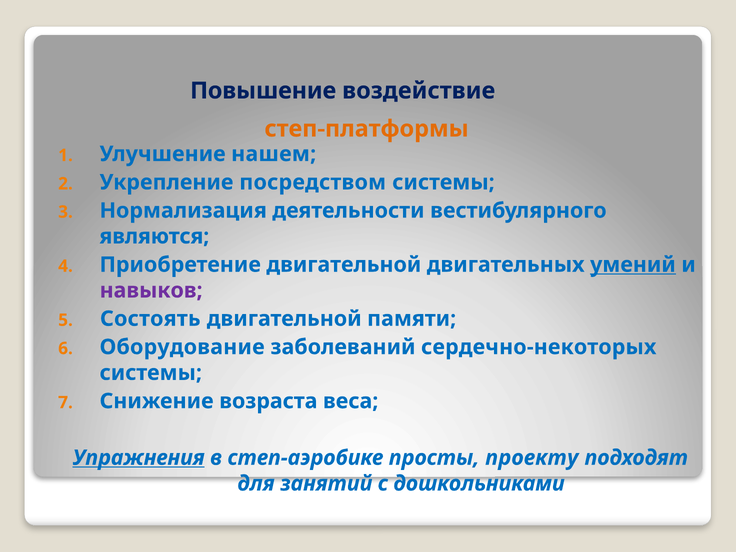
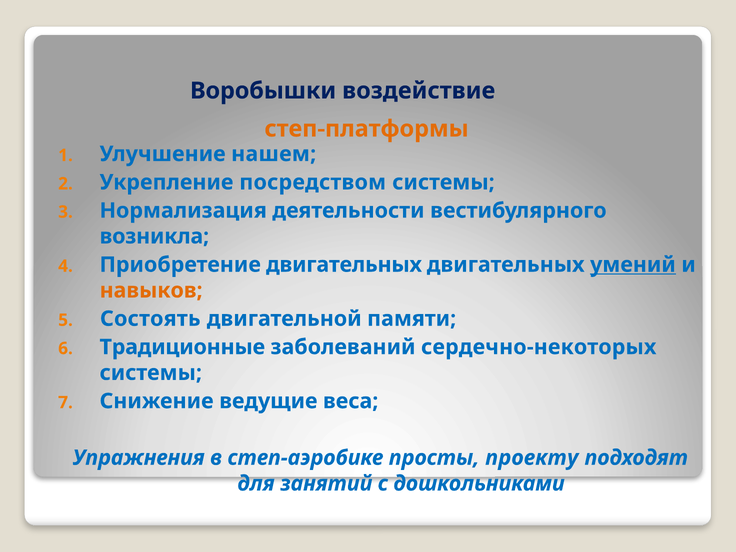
Повышение: Повышение -> Воробышки (263, 91)
являются: являются -> возникла (154, 236)
Приобретение двигательной: двигательной -> двигательных (344, 265)
навыков colour: purple -> orange (151, 290)
Оборудование: Оборудование -> Традиционные (182, 347)
возраста: возраста -> ведущие (268, 401)
Упражнения underline: present -> none (139, 458)
